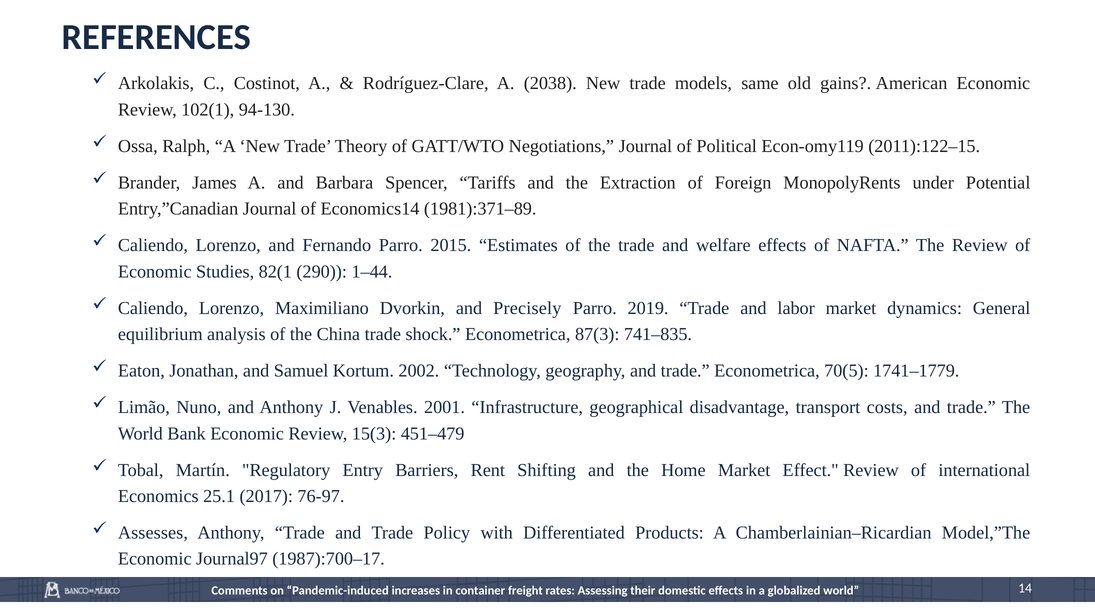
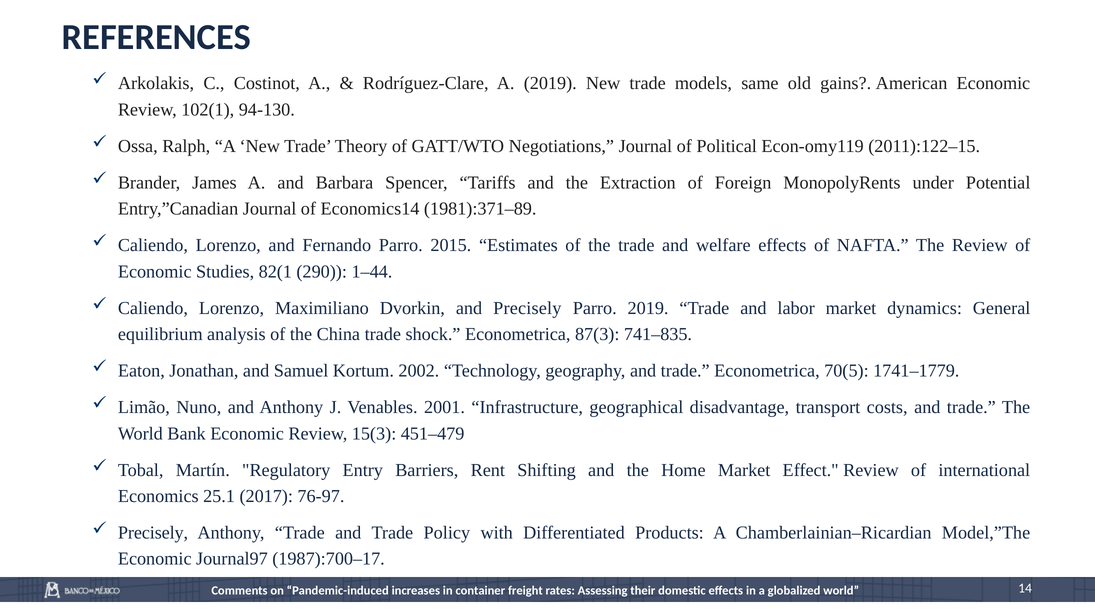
A 2038: 2038 -> 2019 (550, 83)
Assesses: Assesses -> Precisely (153, 533)
